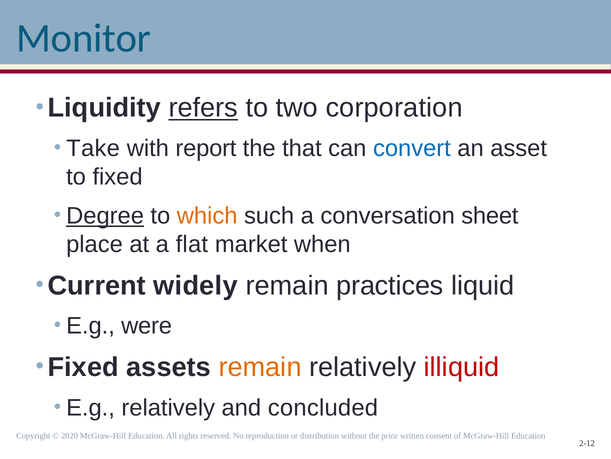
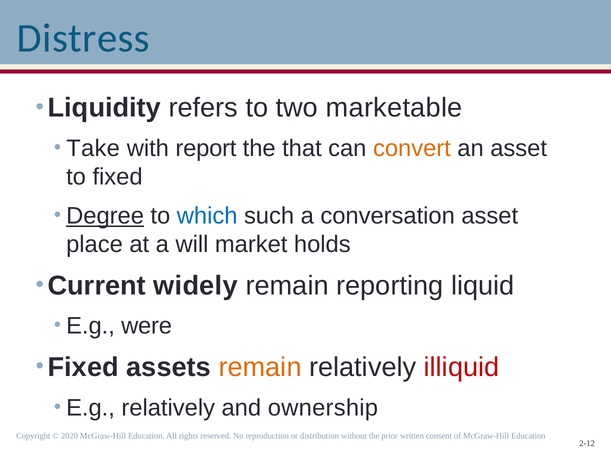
Monitor: Monitor -> Distress (83, 38)
refers underline: present -> none (203, 108)
corporation: corporation -> marketable (394, 108)
convert colour: blue -> orange (412, 148)
which colour: orange -> blue (207, 216)
conversation sheet: sheet -> asset (490, 216)
flat: flat -> will (192, 244)
when: when -> holds (322, 244)
practices: practices -> reporting (390, 285)
concluded: concluded -> ownership (323, 407)
